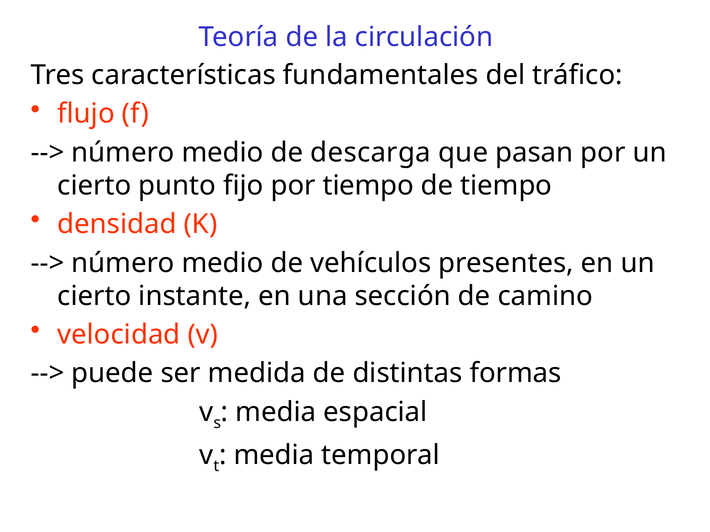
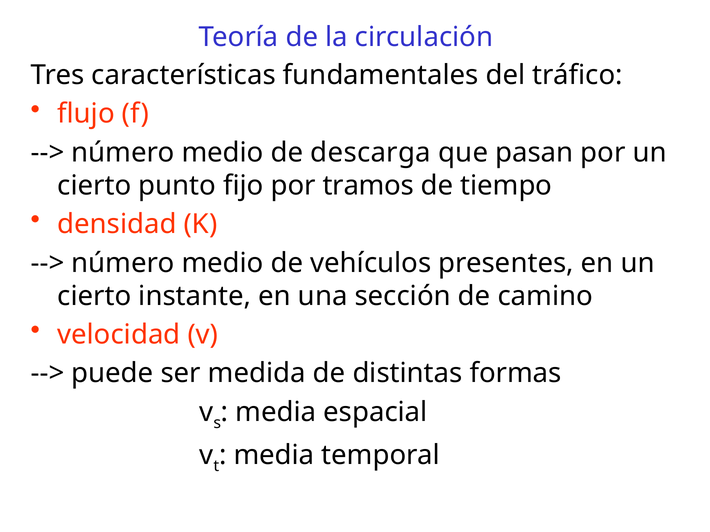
por tiempo: tiempo -> tramos (368, 186)
